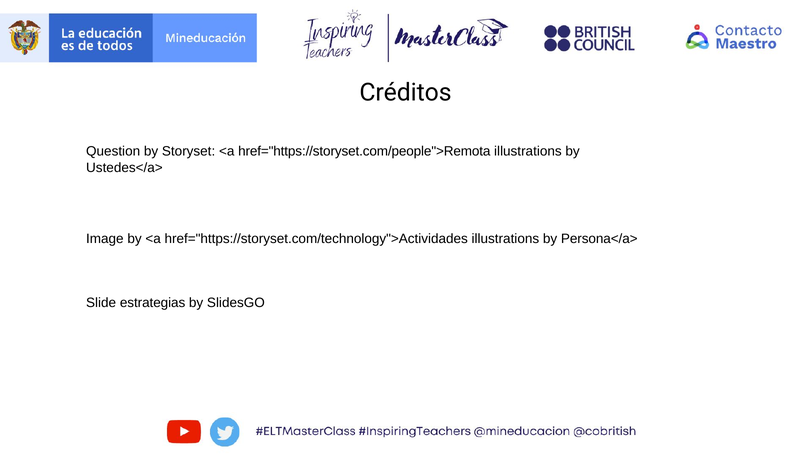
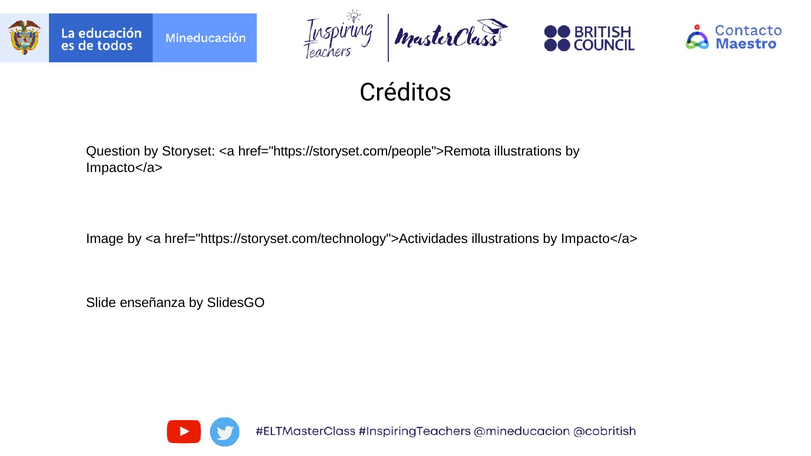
Ustedes</a>: Ustedes</a> -> Impacto</a> (124, 168)
Persona</a>: Persona</a> -> Impacto</a> (599, 239)
estrategias: estrategias -> enseñanza (153, 303)
